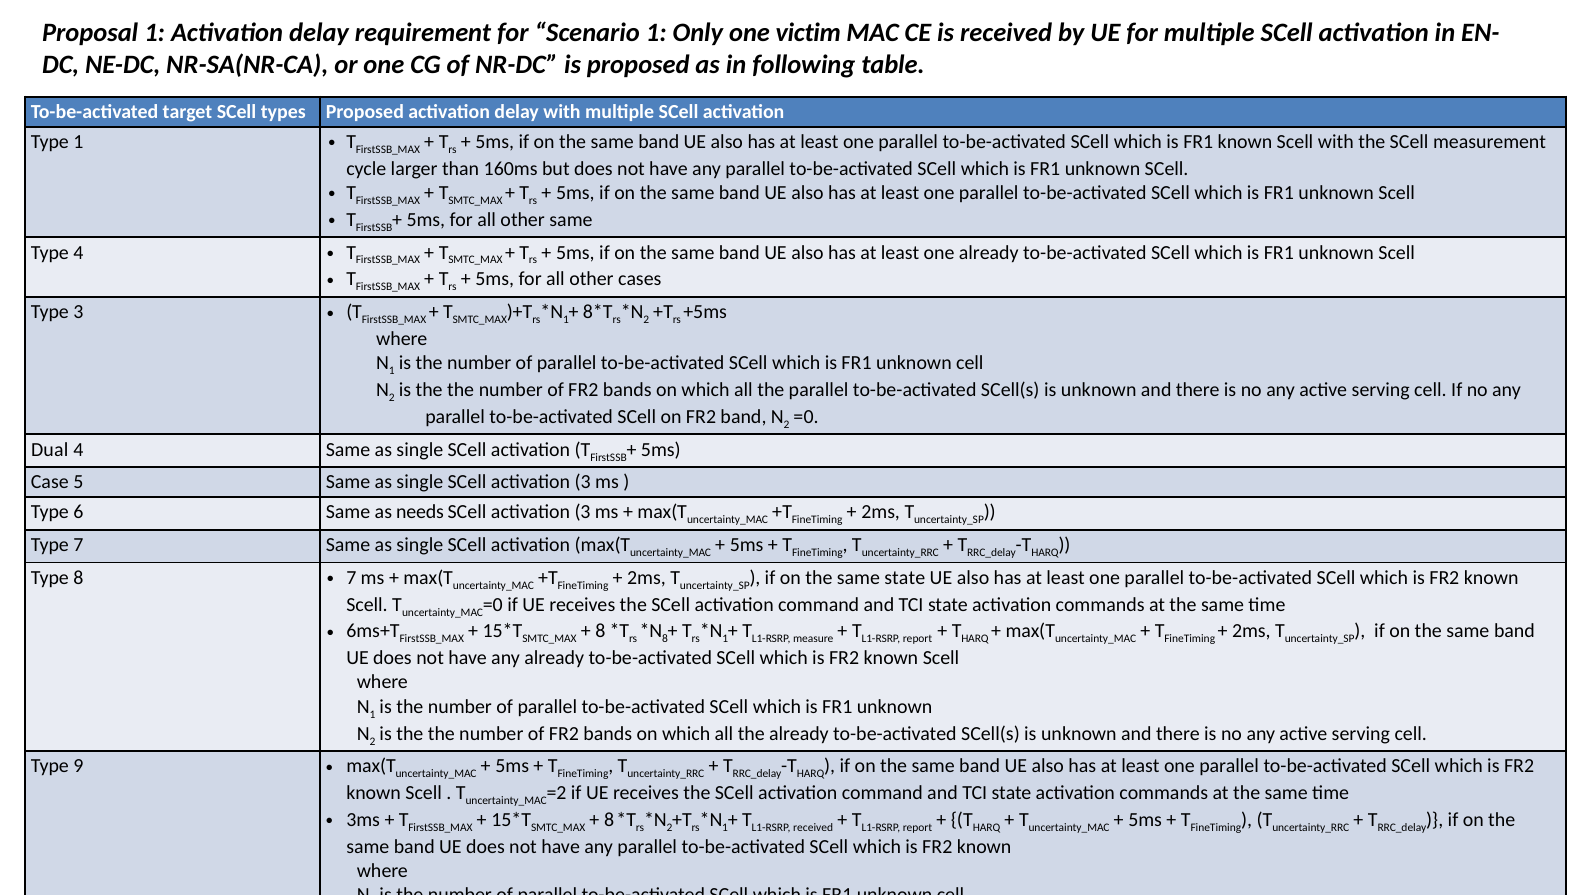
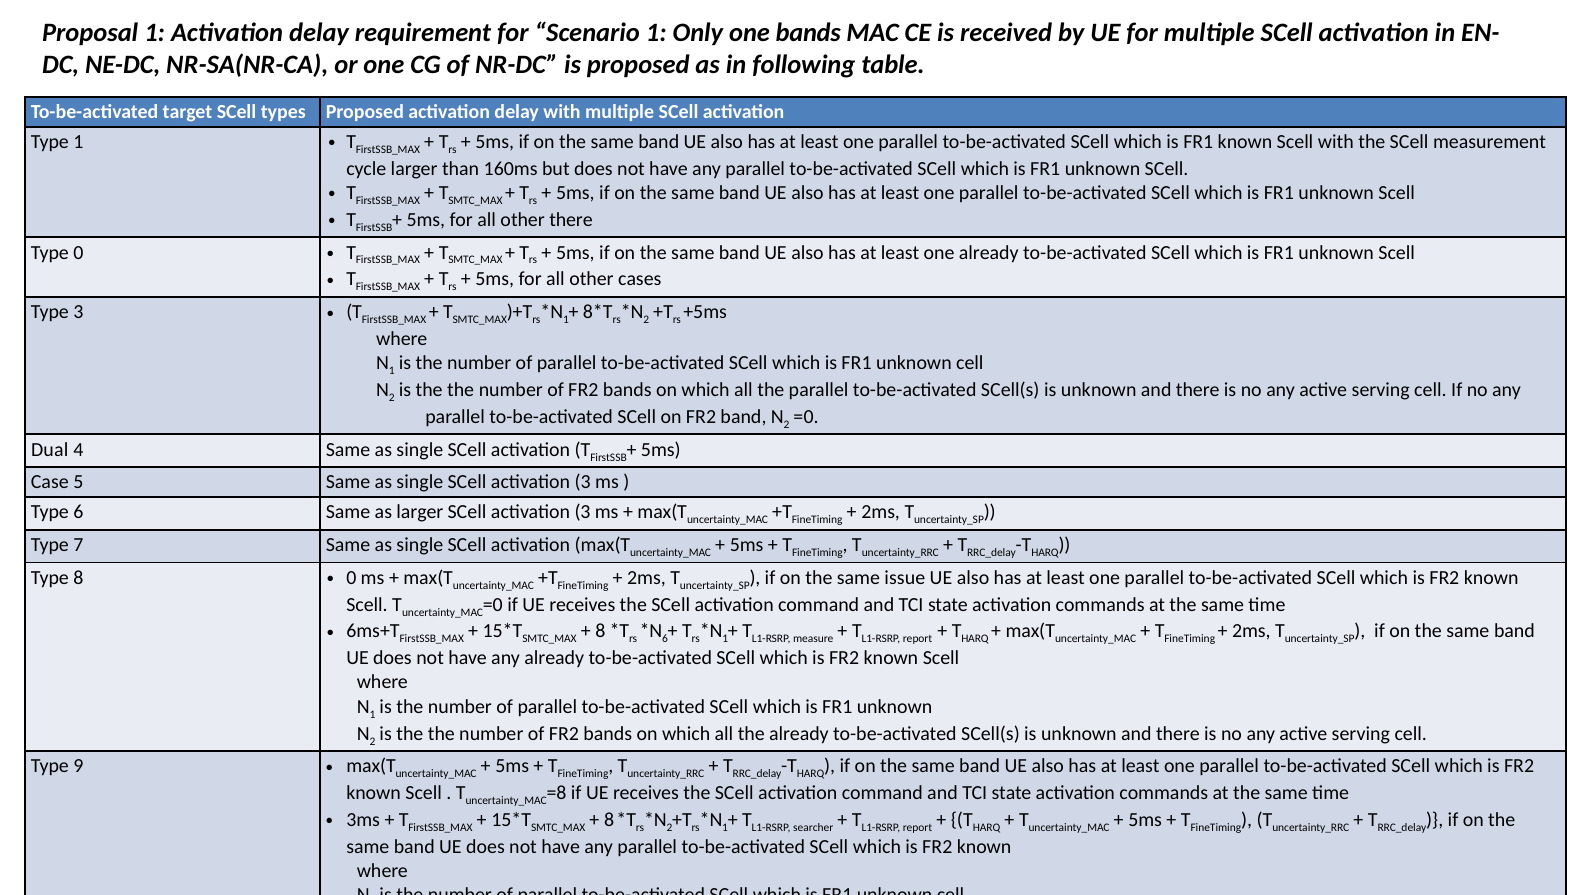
one victim: victim -> bands (808, 33)
other same: same -> there (571, 220)
Type 4: 4 -> 0 (78, 252)
as needs: needs -> larger (420, 512)
7: 7 -> 0 (351, 578)
same state: state -> issue (905, 578)
8: 8 -> 6 (665, 639)
=2: =2 -> =8 (556, 793)
received: received -> searcher (813, 828)
